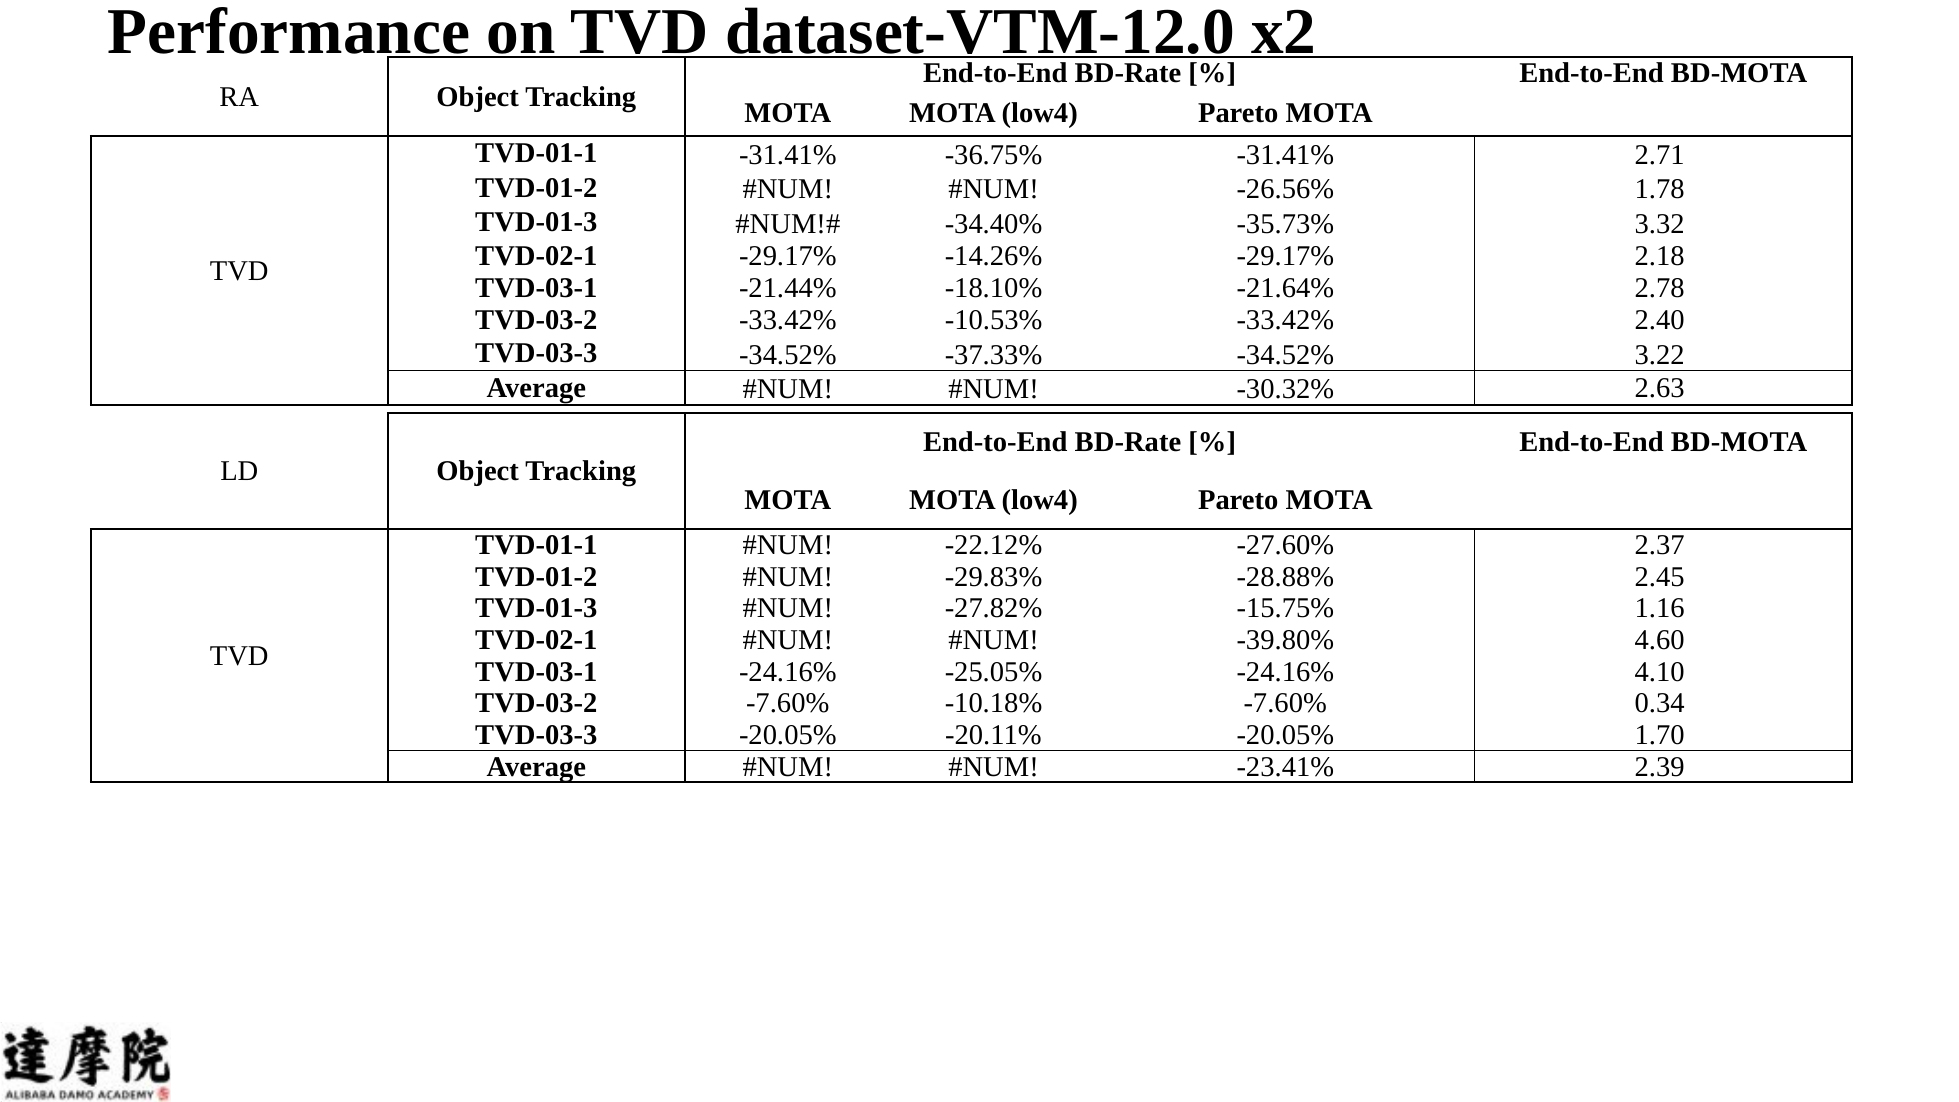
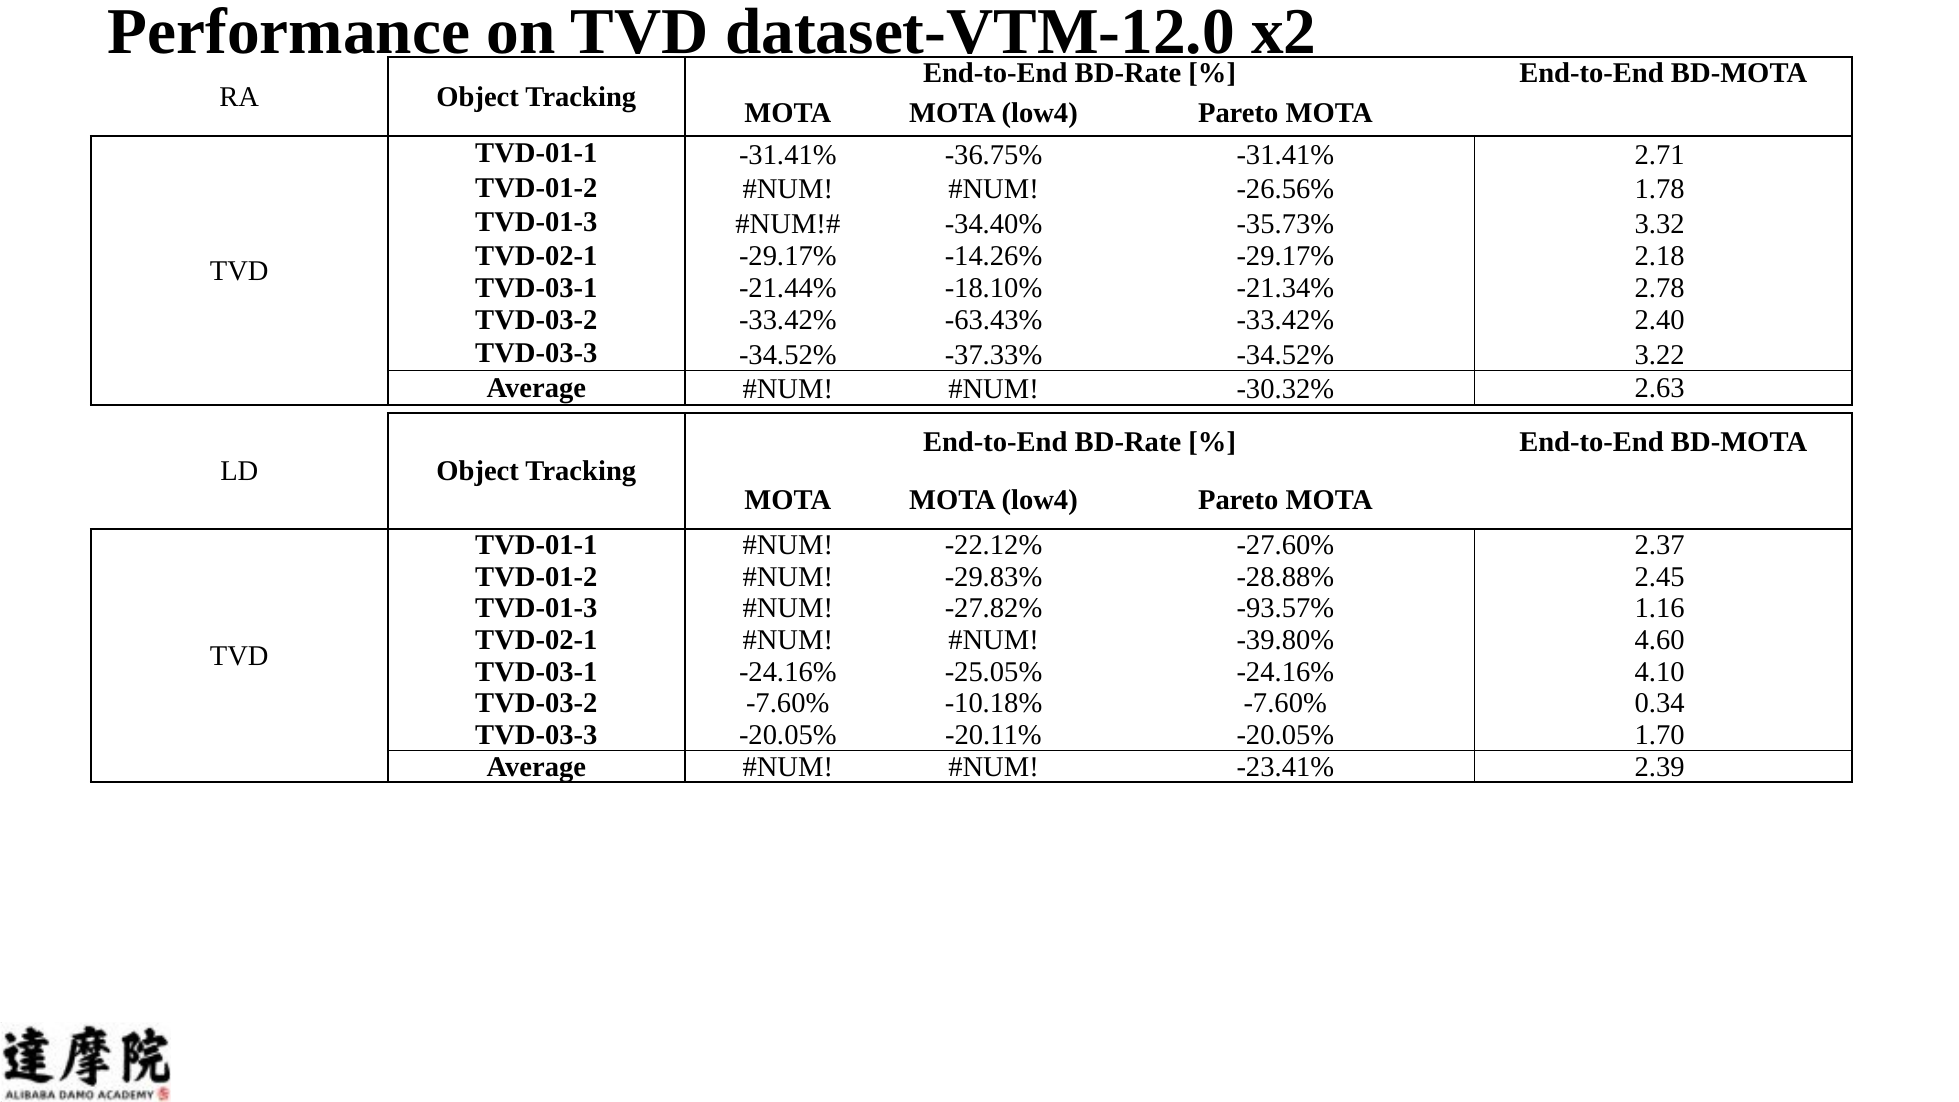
-21.64%: -21.64% -> -21.34% (1285, 288)
-10.53%: -10.53% -> -63.43% (994, 320)
-15.75%: -15.75% -> -93.57% (1285, 608)
